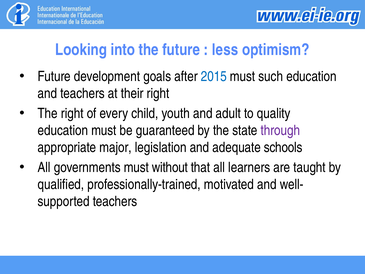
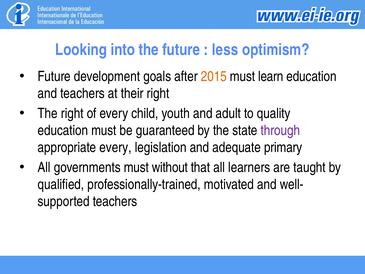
2015 colour: blue -> orange (214, 76)
such: such -> learn (271, 76)
appropriate major: major -> every (115, 147)
schools: schools -> primary (283, 147)
